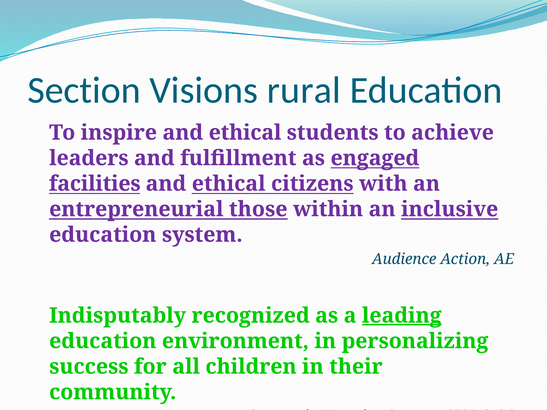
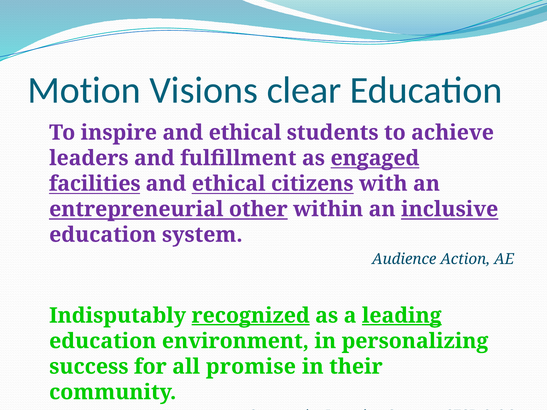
Section: Section -> Motion (84, 90)
rural: rural -> clear (304, 90)
those: those -> other (258, 209)
recognized underline: none -> present (251, 316)
children: children -> promise (251, 367)
